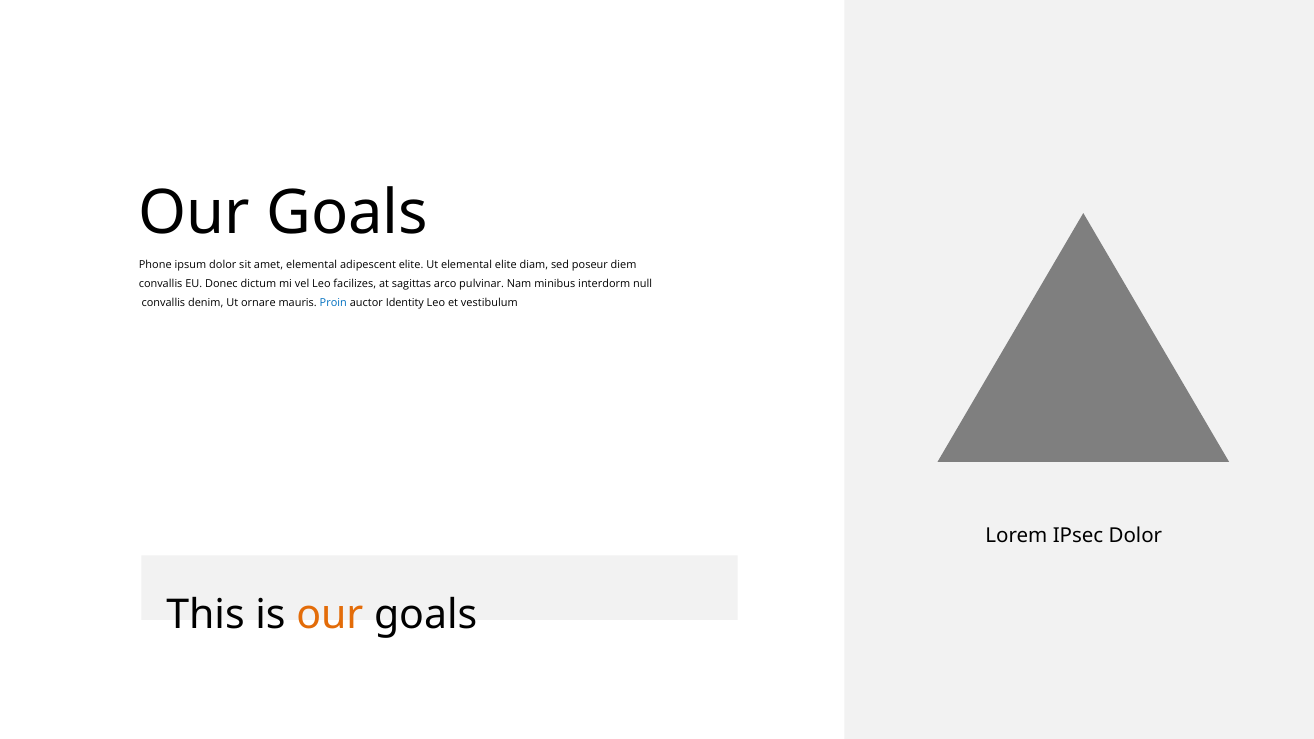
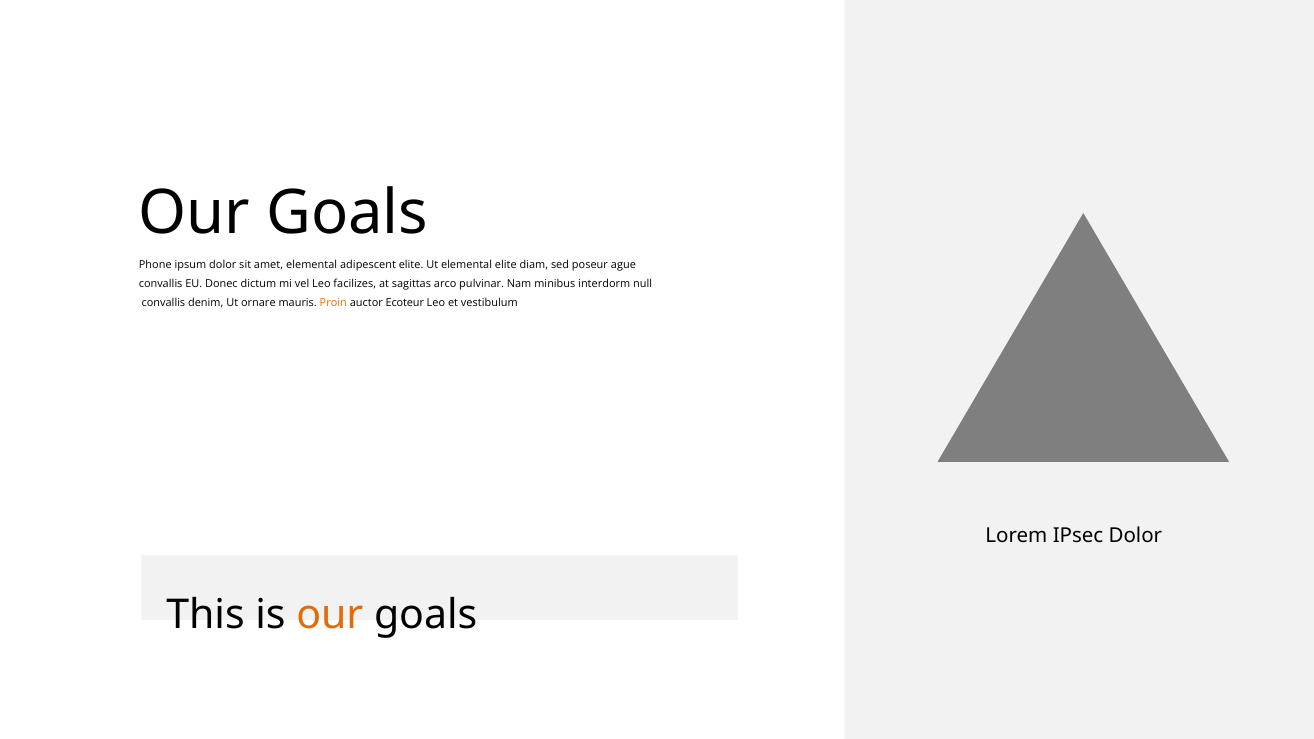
diem: diem -> ague (623, 265)
Proin colour: blue -> orange (333, 303)
Identity: Identity -> Ecoteur (405, 303)
